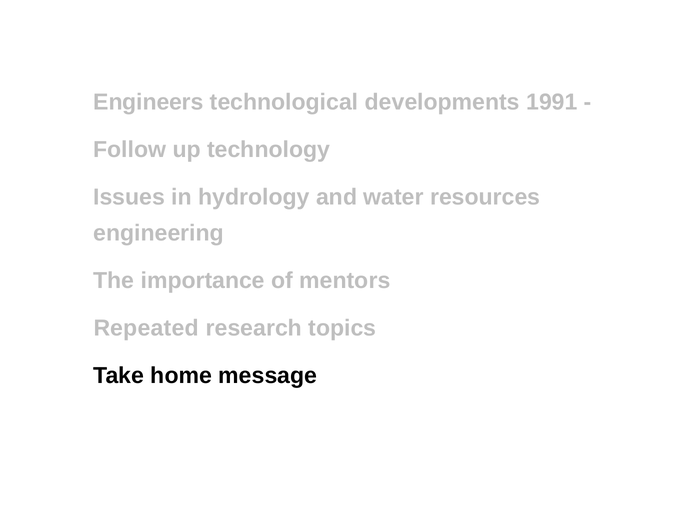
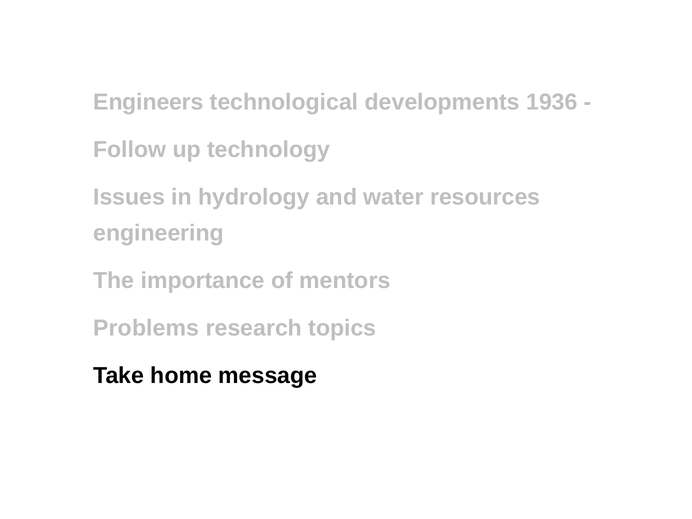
1991: 1991 -> 1936 (552, 102)
Repeated: Repeated -> Problems (146, 328)
